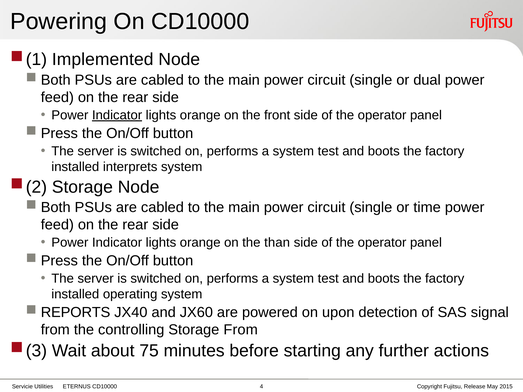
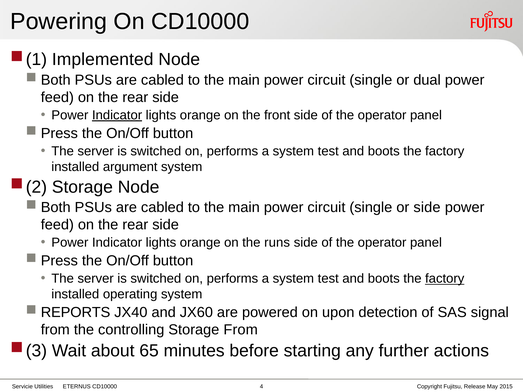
interprets: interprets -> argument (130, 167)
or time: time -> side (427, 207)
than: than -> runs (277, 243)
factory underline: none -> present (445, 279)
75: 75 -> 65 (149, 351)
